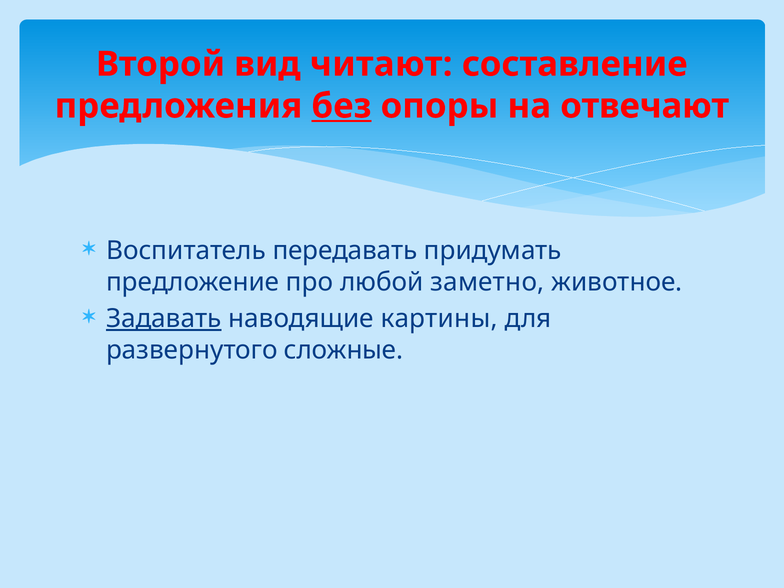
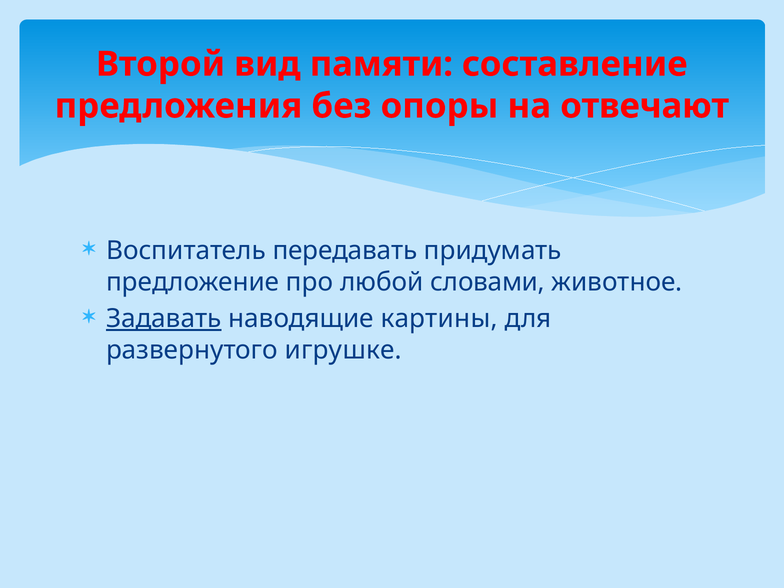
читают: читают -> памяти (381, 64)
без underline: present -> none (341, 106)
заметно: заметно -> словами (488, 282)
сложные: сложные -> игрушке (343, 350)
